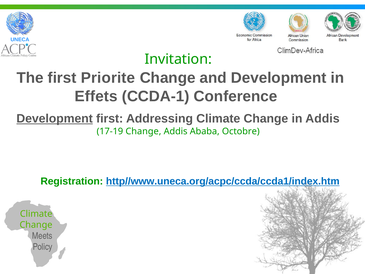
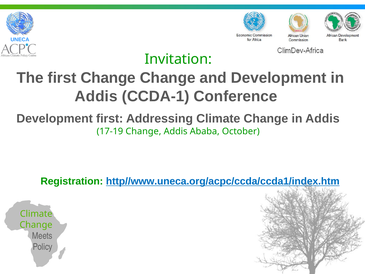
first Priorite: Priorite -> Change (108, 78)
Effets: Effets -> Addis (96, 96)
Development underline: present -> none (55, 119)
Octobre: Octobre -> October (241, 131)
